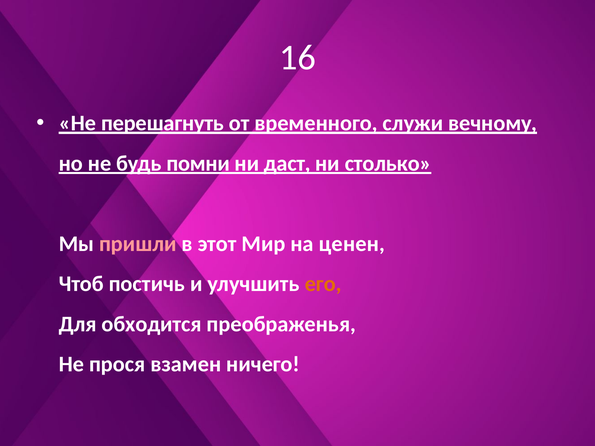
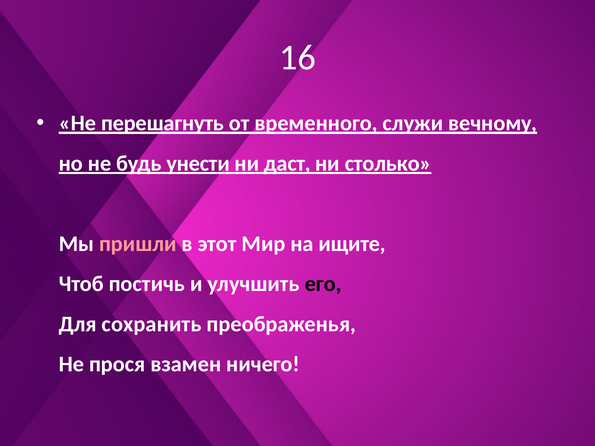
помни: помни -> унести (198, 163)
ценен: ценен -> ищите (352, 244)
его colour: orange -> black (323, 284)
обходится: обходится -> сохранить (152, 324)
